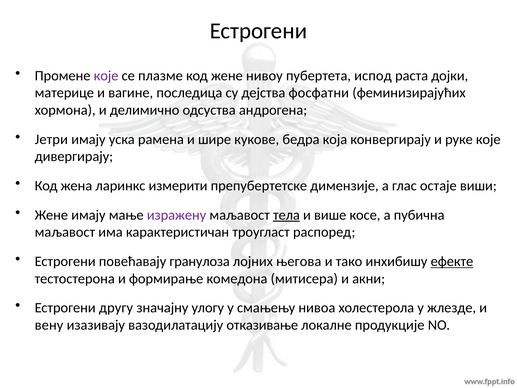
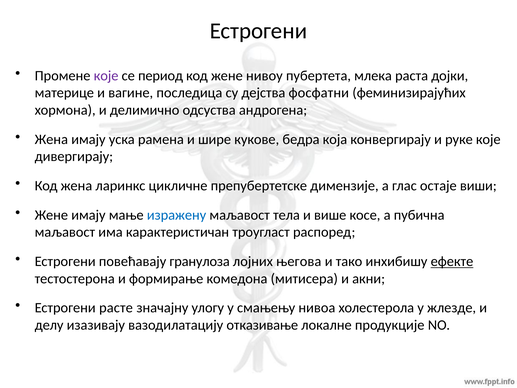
плазме: плазме -> период (161, 76)
испод: испод -> млека (373, 76)
Јетри: Јетри -> Жена (51, 139)
измерити: измерити -> цикличне (178, 186)
изражену colour: purple -> blue (177, 215)
тела underline: present -> none (286, 215)
другу: другу -> расте (116, 308)
вену: вену -> делу (49, 325)
